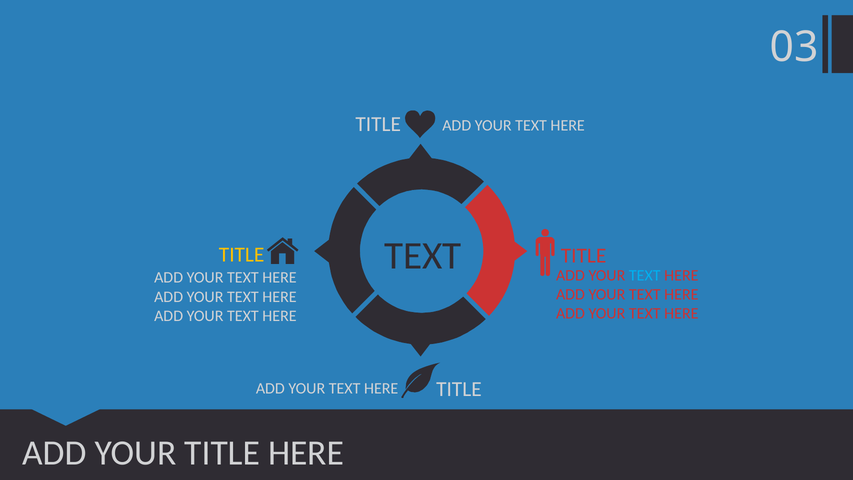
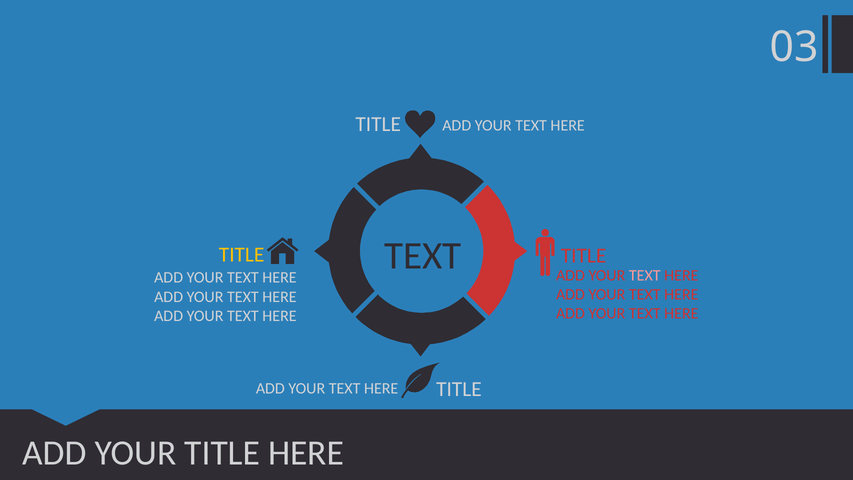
TEXT colour: light blue -> pink (645, 275)
